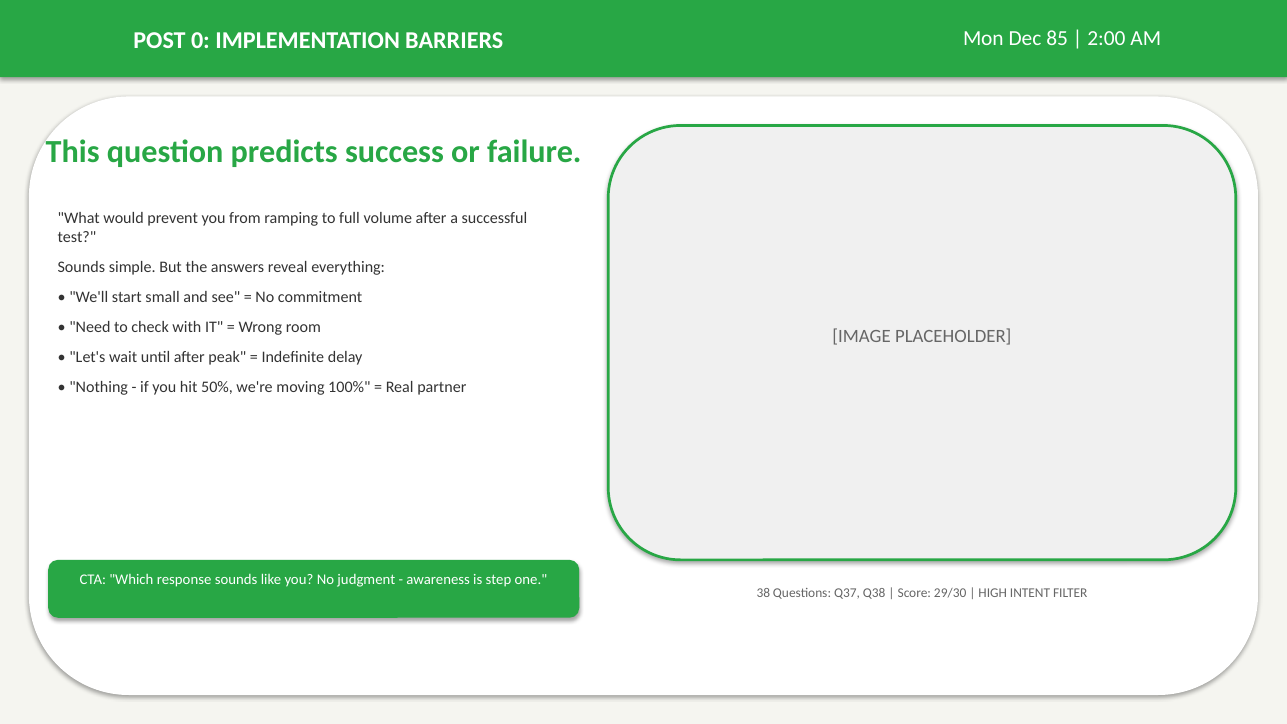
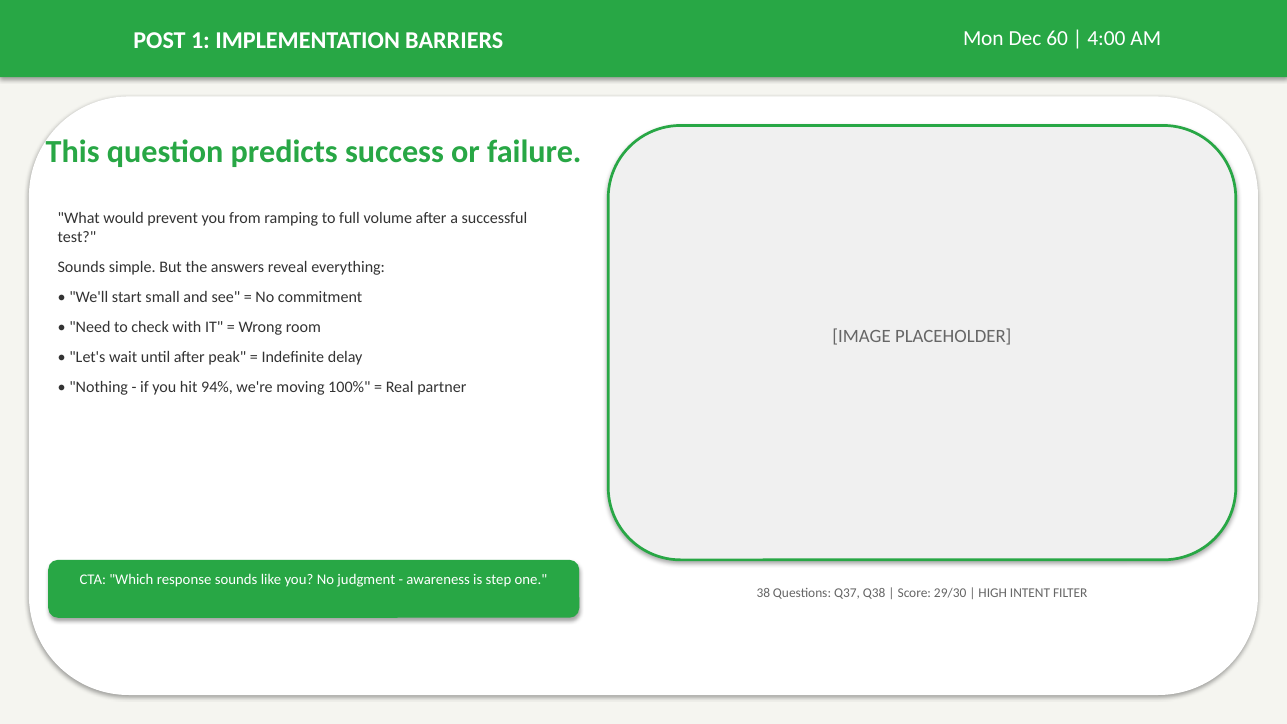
0: 0 -> 1 (200, 40)
85: 85 -> 60 (1057, 38)
2:00: 2:00 -> 4:00 (1107, 38)
50%: 50% -> 94% (217, 388)
